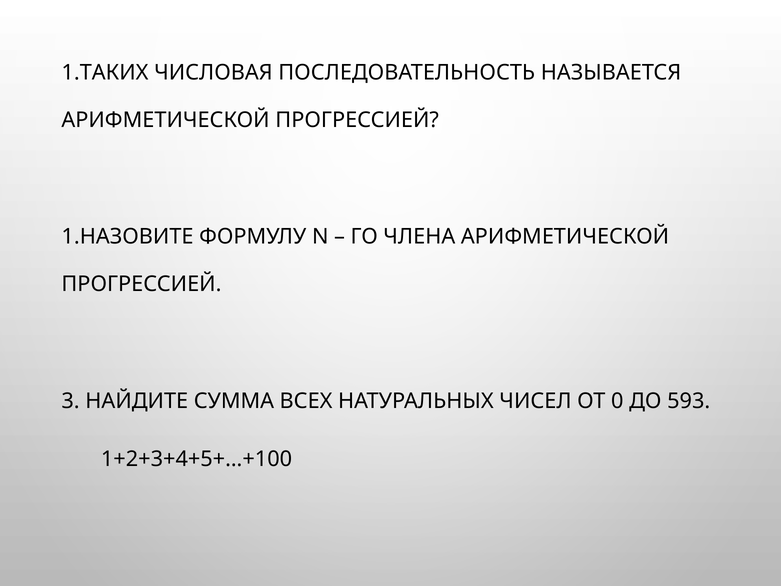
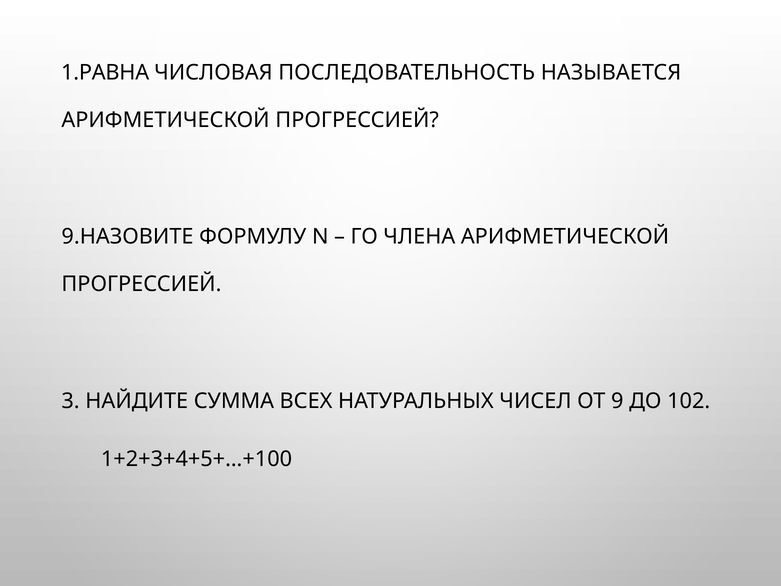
1.ТАКИХ: 1.ТАКИХ -> 1.РАВНА (105, 72)
1.НАЗОВИТЕ: 1.НАЗОВИТЕ -> 9.НАЗОВИТЕ (128, 237)
0: 0 -> 9 (617, 401)
593: 593 -> 102 (689, 401)
